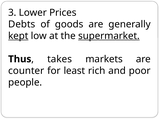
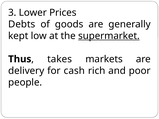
kept underline: present -> none (18, 36)
counter: counter -> delivery (26, 71)
least: least -> cash (74, 71)
